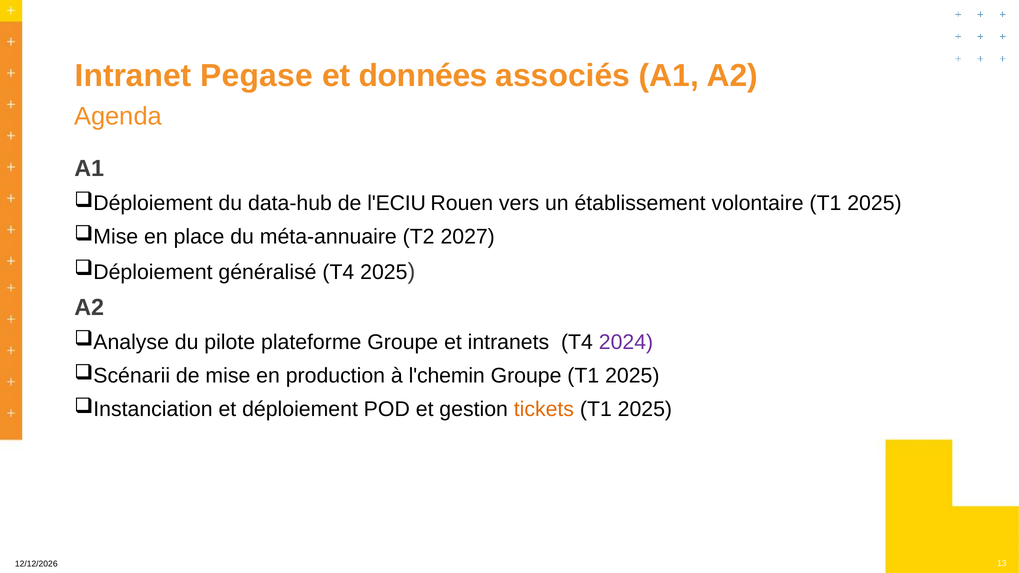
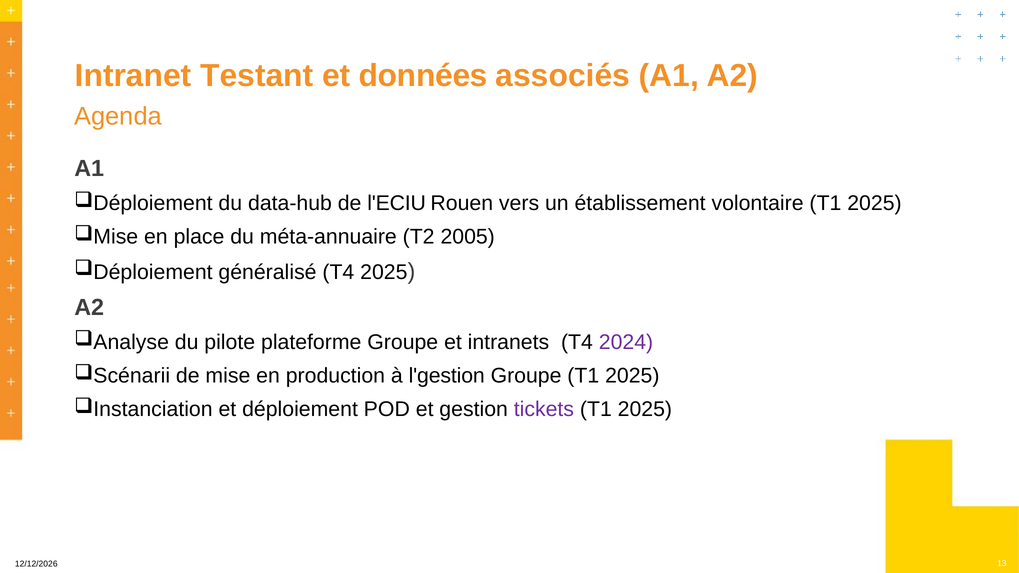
Pegase: Pegase -> Testant (257, 76)
2027: 2027 -> 2005 (468, 237)
l'chemin: l'chemin -> l'gestion (447, 376)
tickets colour: orange -> purple (544, 409)
